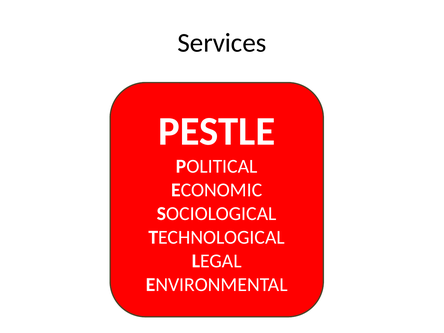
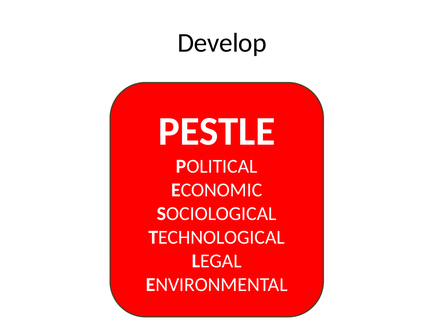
Services: Services -> Develop (222, 43)
